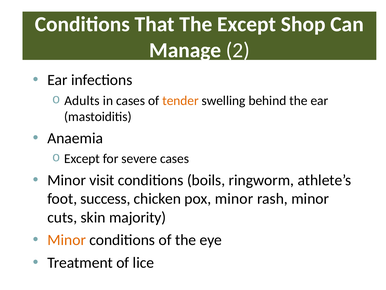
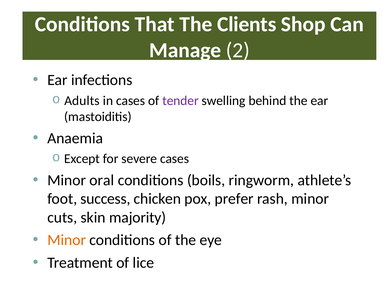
The Except: Except -> Clients (247, 24)
tender colour: orange -> purple (181, 100)
visit: visit -> oral (102, 180)
pox minor: minor -> prefer (234, 198)
